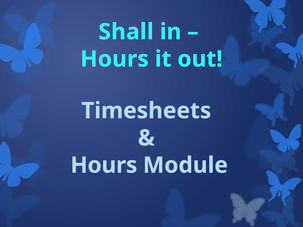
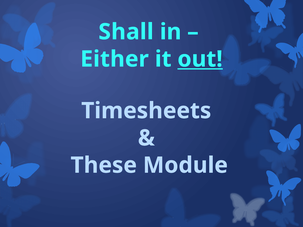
Hours: Hours -> Either (115, 59)
out underline: none -> present (200, 59)
Hours: Hours -> These (104, 165)
